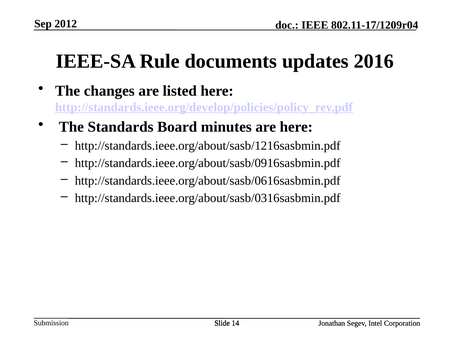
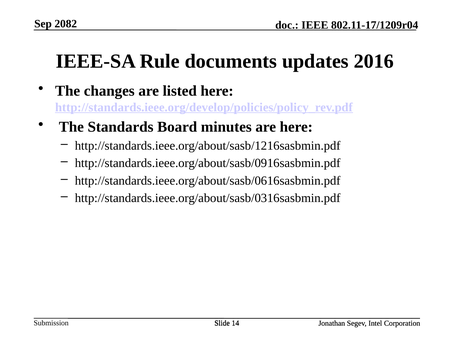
2012: 2012 -> 2082 (66, 24)
